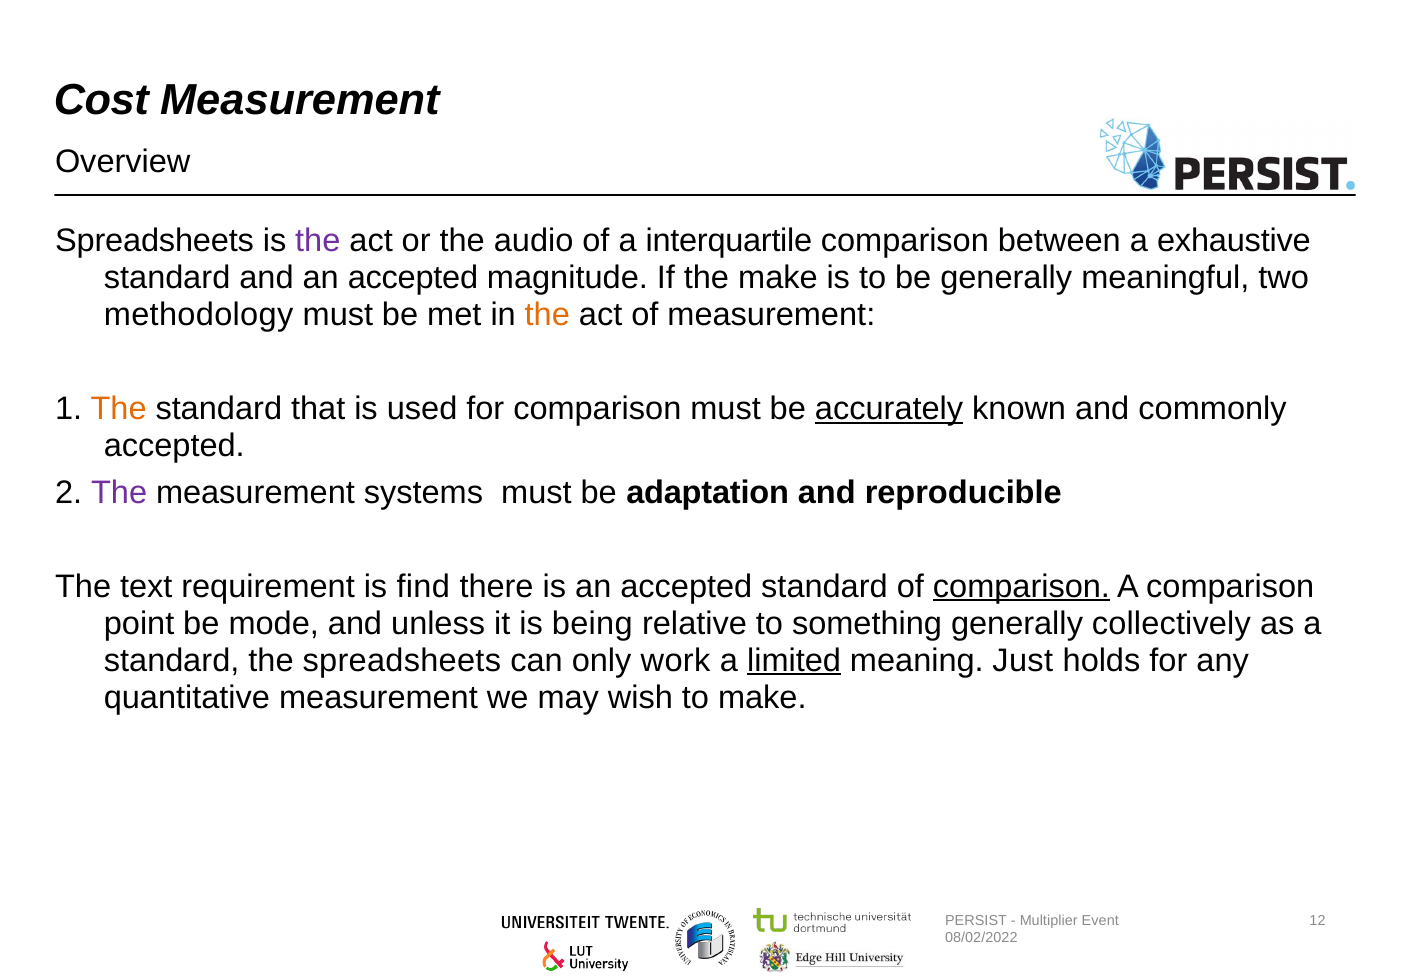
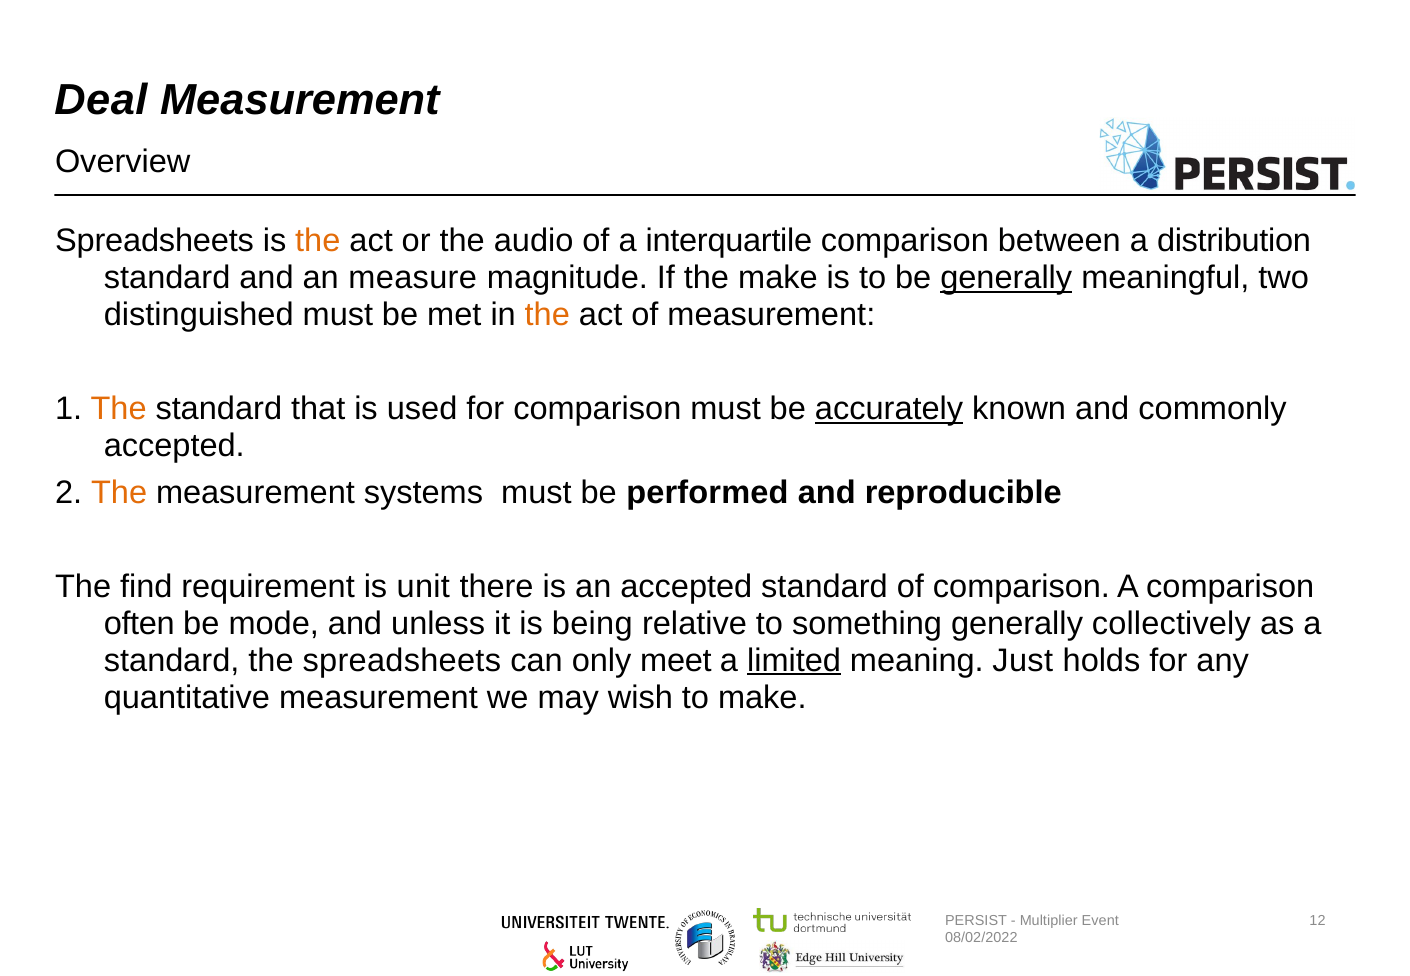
Cost: Cost -> Deal (101, 100)
the colour: purple -> orange (318, 241)
exhaustive: exhaustive -> distribution (1234, 241)
and an accepted: accepted -> measure (413, 278)
generally underline: none -> present (1006, 278)
methodology: methodology -> distinguished (199, 315)
The colour: purple -> orange (119, 493)
adaptation: adaptation -> performed (707, 493)
text: text -> find (146, 586)
find: find -> unit (423, 586)
comparison underline: present -> none (1021, 586)
point: point -> often (139, 623)
work: work -> meet (676, 661)
